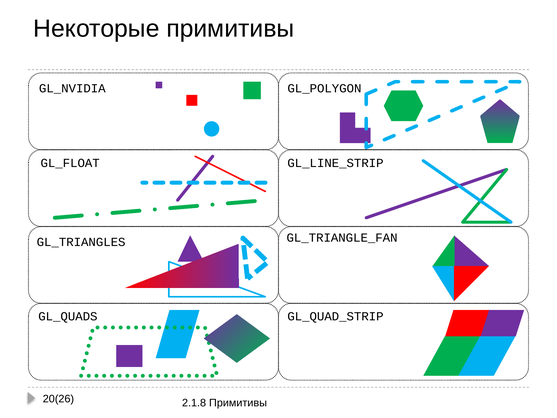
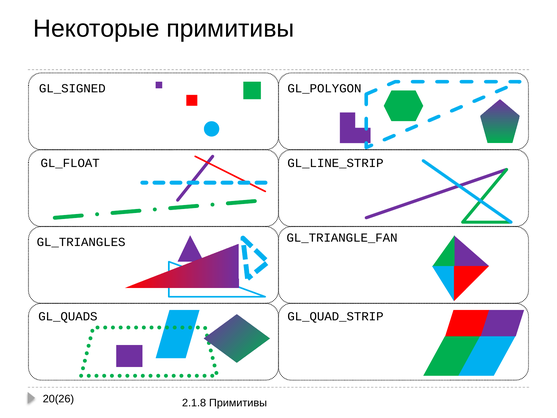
GL_NVIDIA: GL_NVIDIA -> GL_SIGNED (72, 88)
